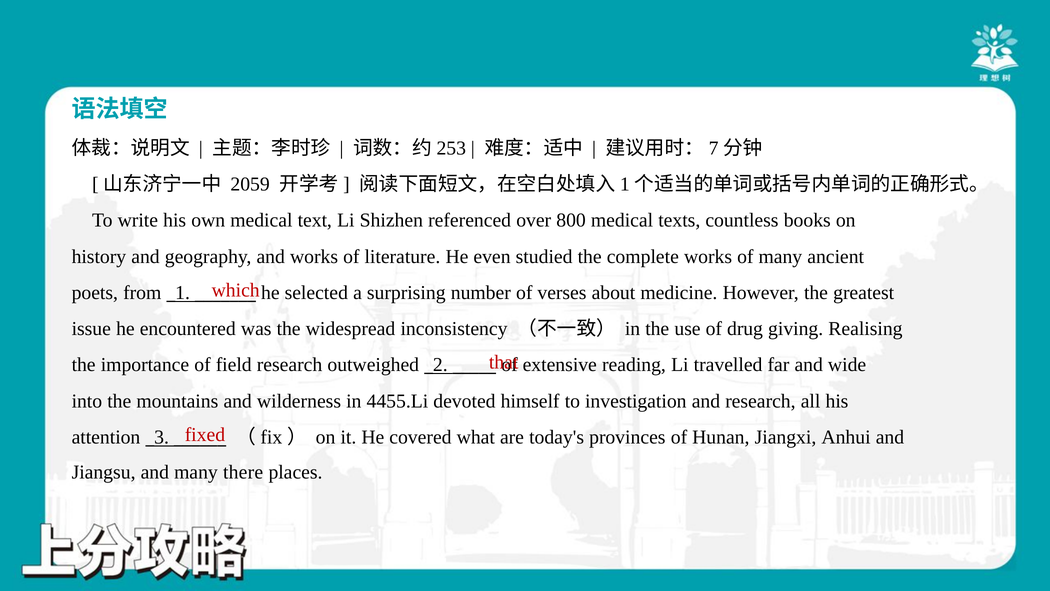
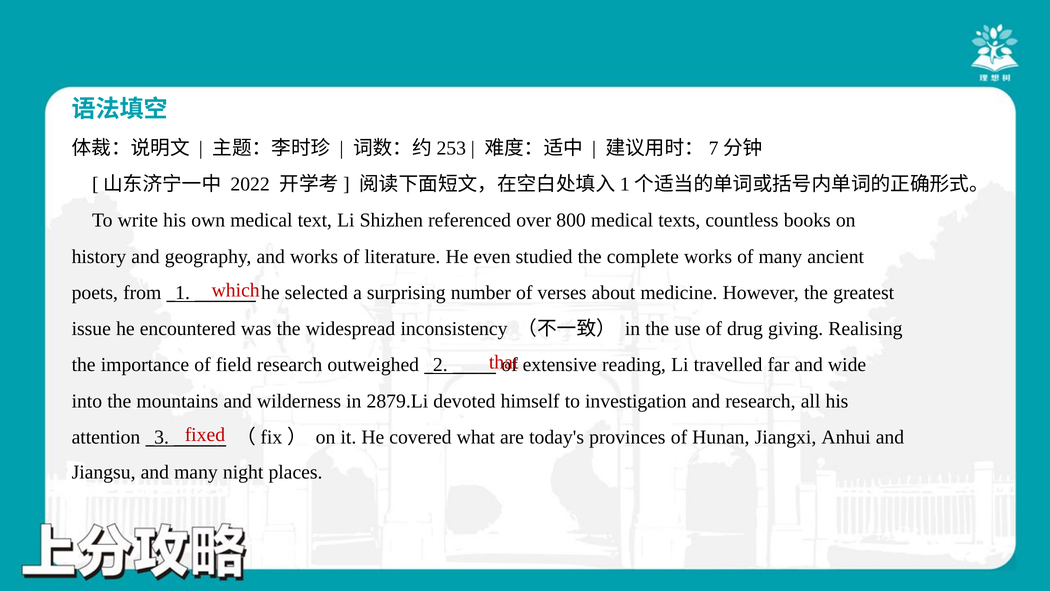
2059: 2059 -> 2022 (250, 184)
4455.Li: 4455.Li -> 2879.Li (397, 401)
there: there -> night (243, 472)
